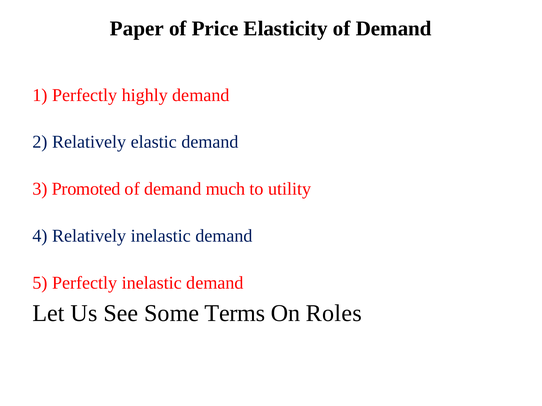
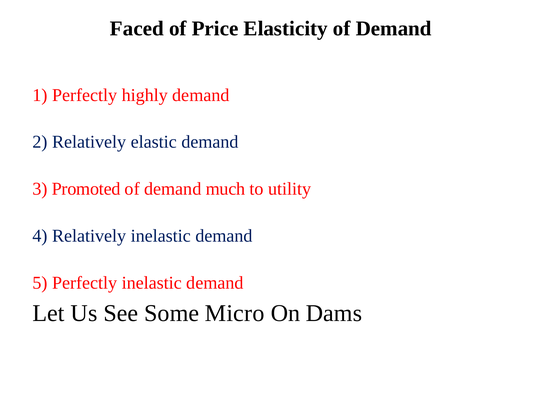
Paper: Paper -> Faced (137, 29)
Terms: Terms -> Micro (235, 314)
Roles: Roles -> Dams (334, 314)
